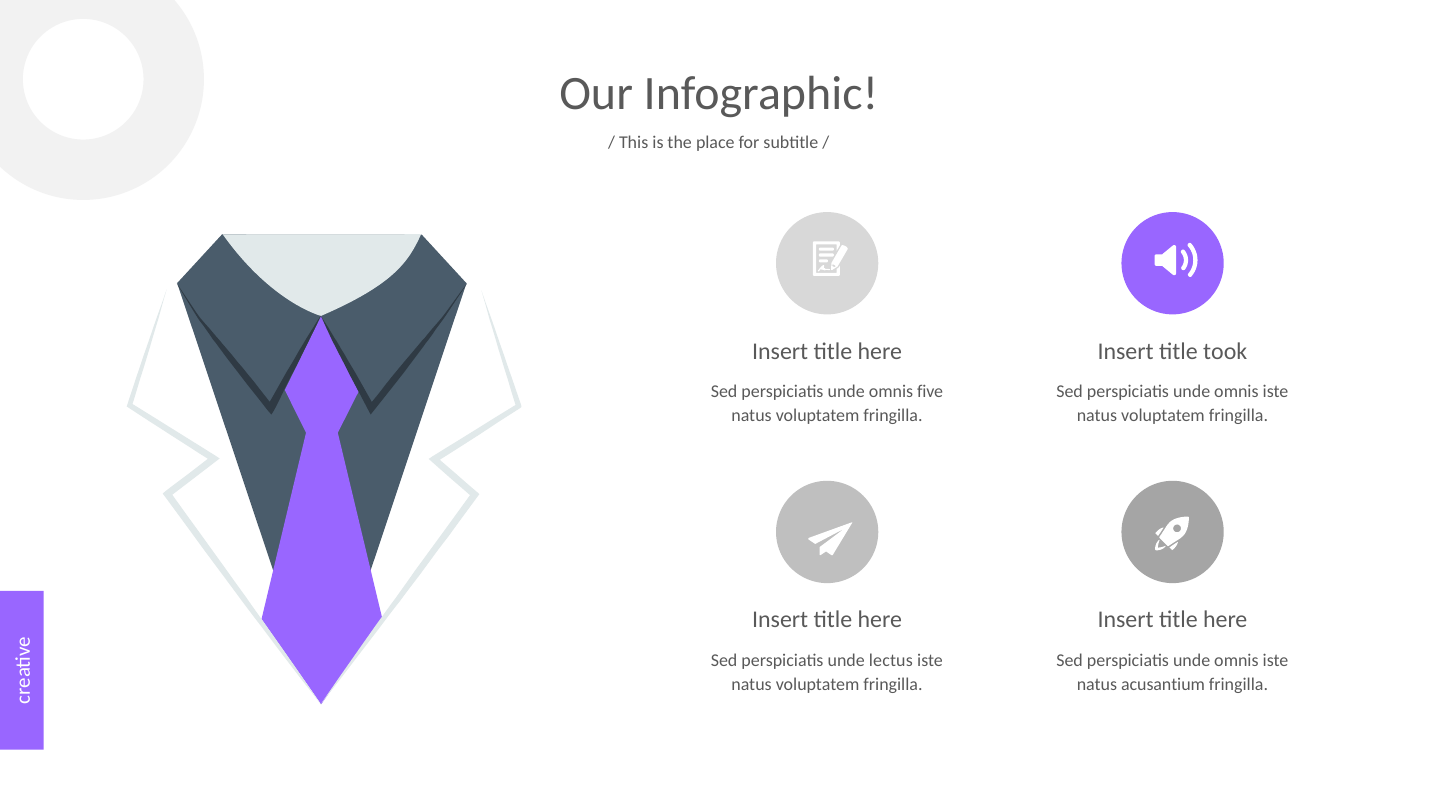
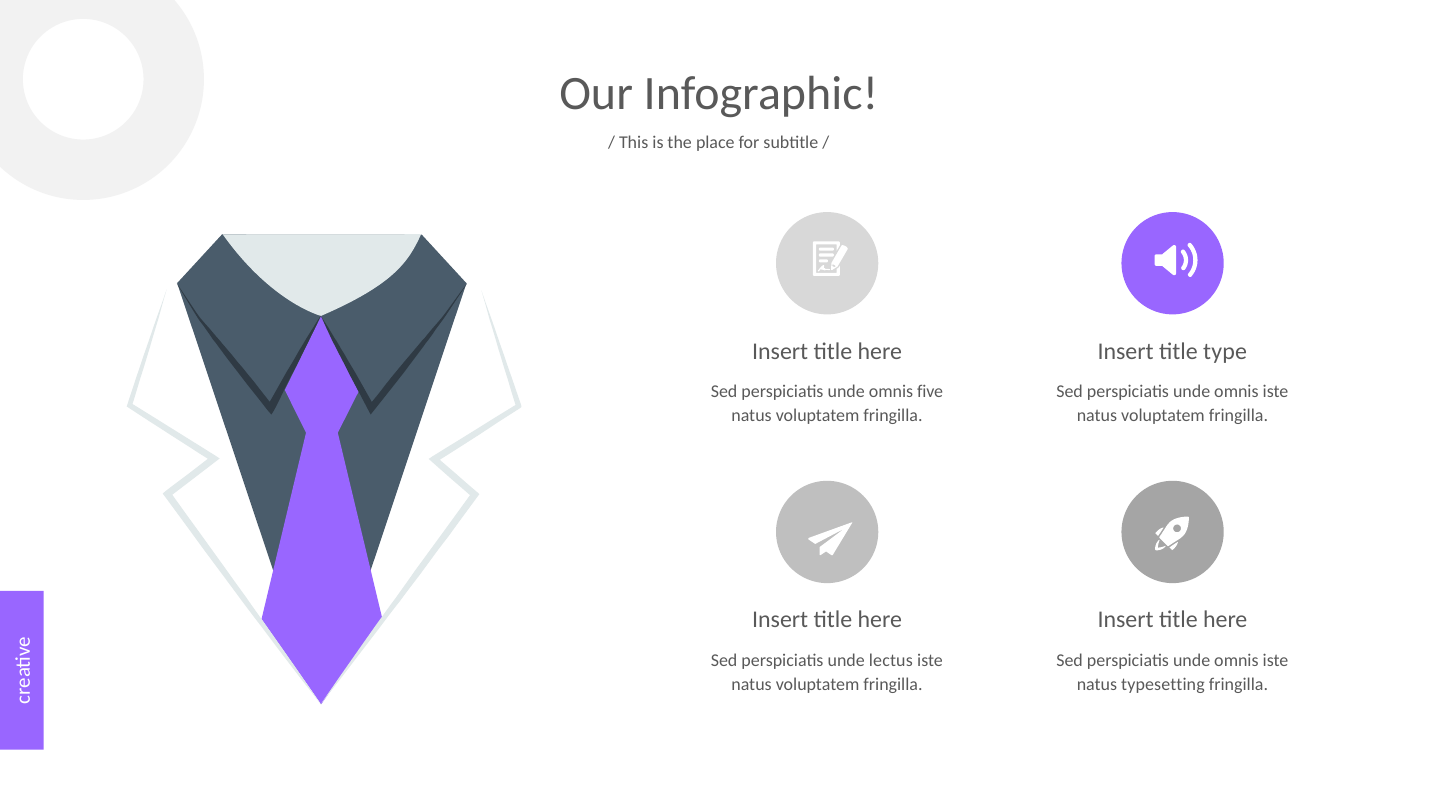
took: took -> type (1225, 351)
acusantium: acusantium -> typesetting (1163, 684)
